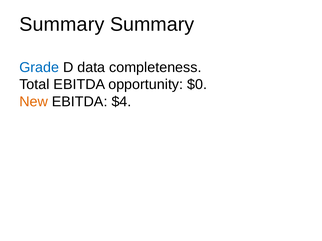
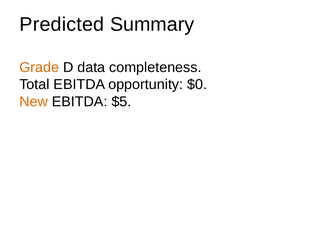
Summary: Summary -> Predicted (62, 24)
Grade colour: blue -> orange (39, 68)
$4: $4 -> $5 (121, 102)
